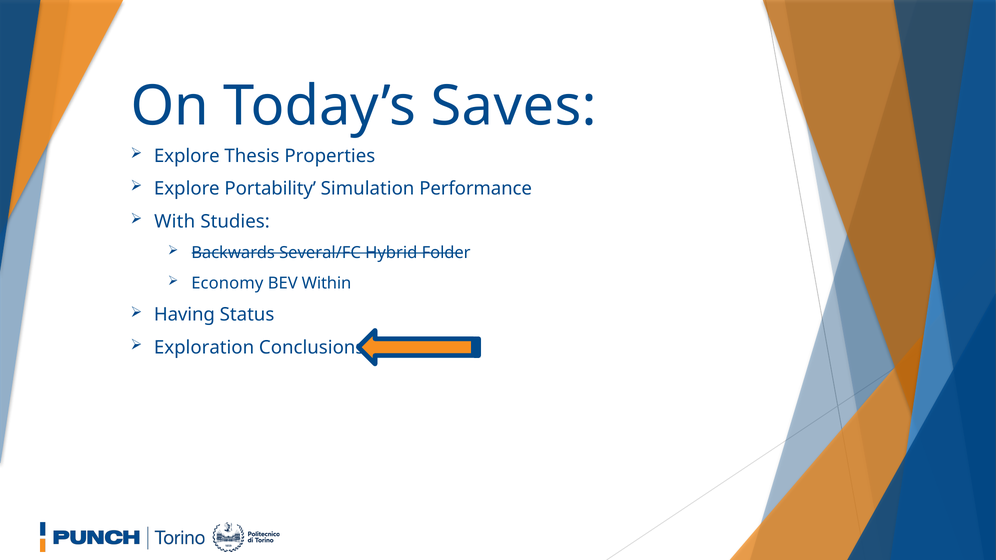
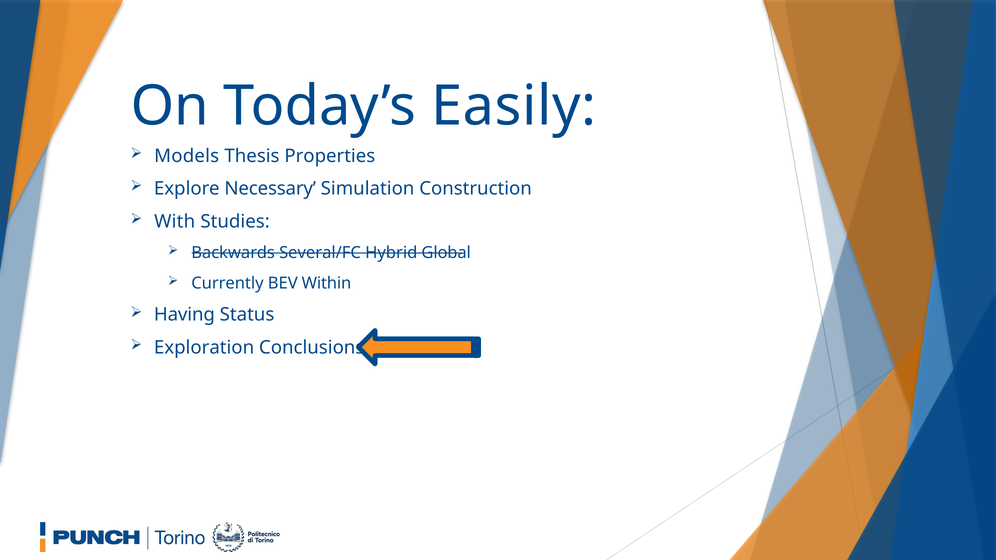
Saves: Saves -> Easily (514, 106)
Explore: Explore -> Models (187, 156)
Portability: Portability -> Necessary (270, 189)
Performance: Performance -> Construction (476, 189)
Folder: Folder -> Global (446, 253)
Economy: Economy -> Currently (227, 283)
